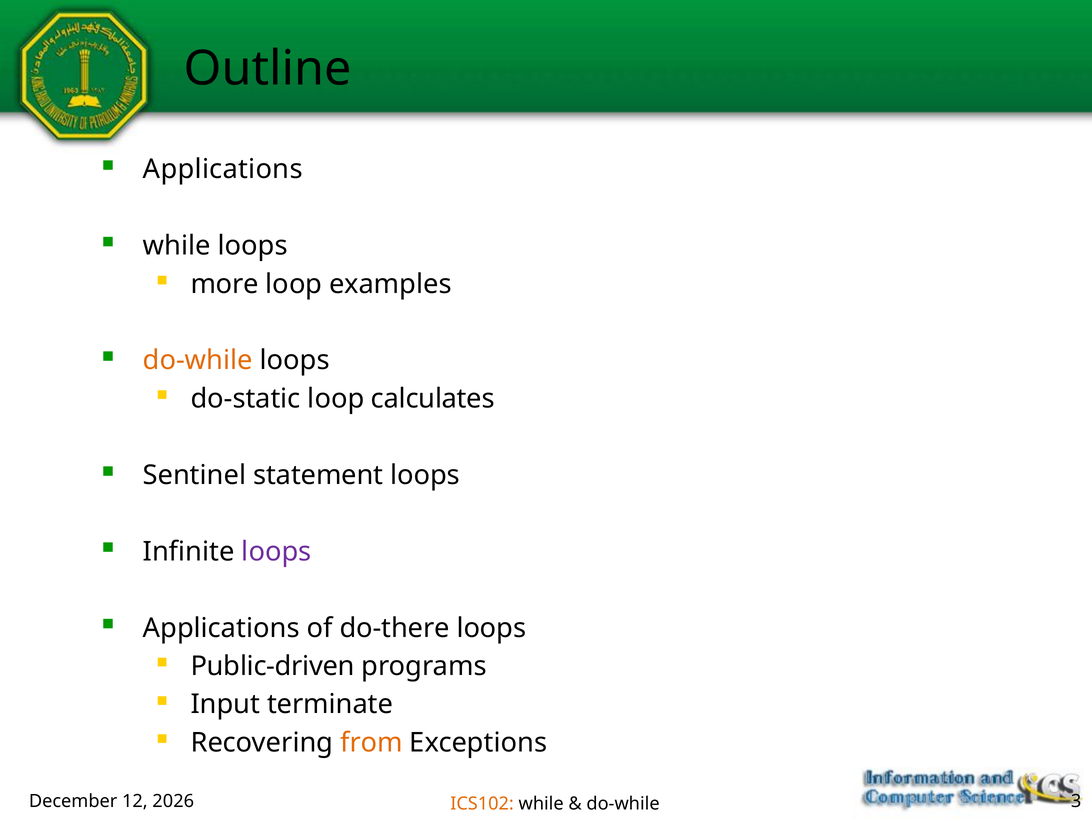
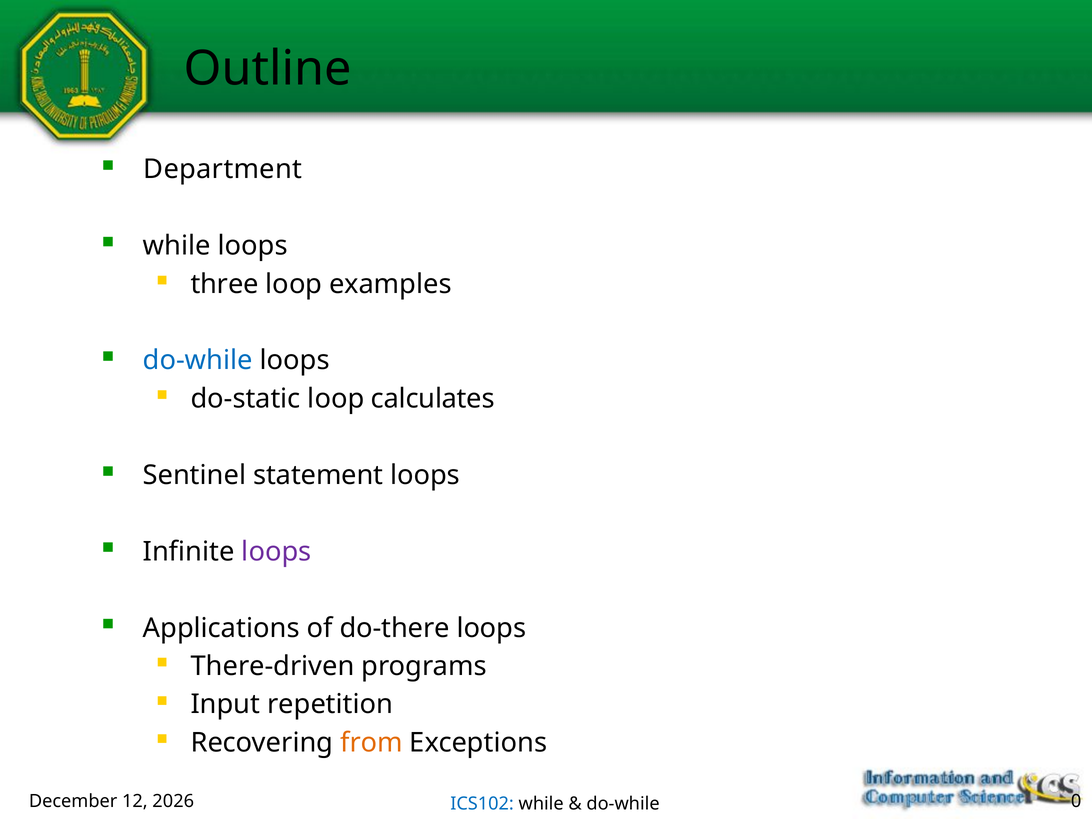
Applications: Applications -> Department (223, 169)
more: more -> three (225, 284)
do-while colour: orange -> blue (198, 360)
Public-driven: Public-driven -> There-driven (273, 666)
terminate: terminate -> repetition (330, 704)
ICS102 colour: orange -> blue (482, 804)
3: 3 -> 0 (1076, 801)
